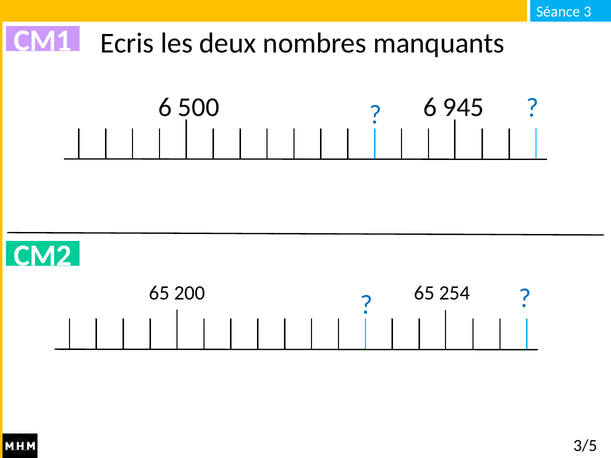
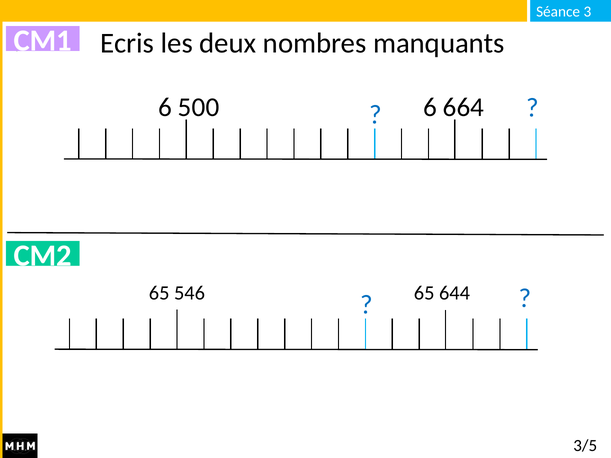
945: 945 -> 664 (464, 107)
200: 200 -> 546 (190, 293)
254: 254 -> 644 (455, 293)
